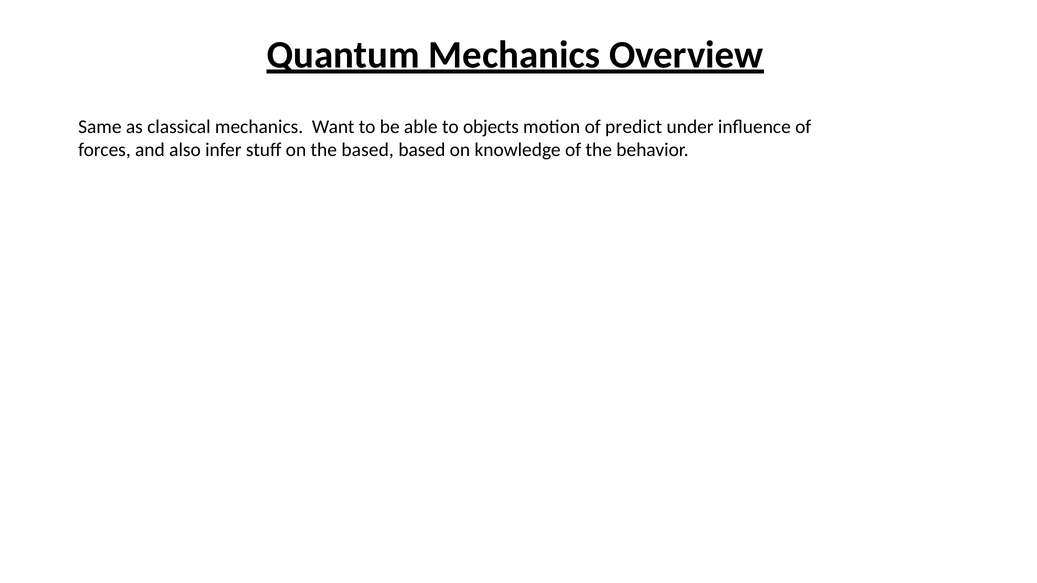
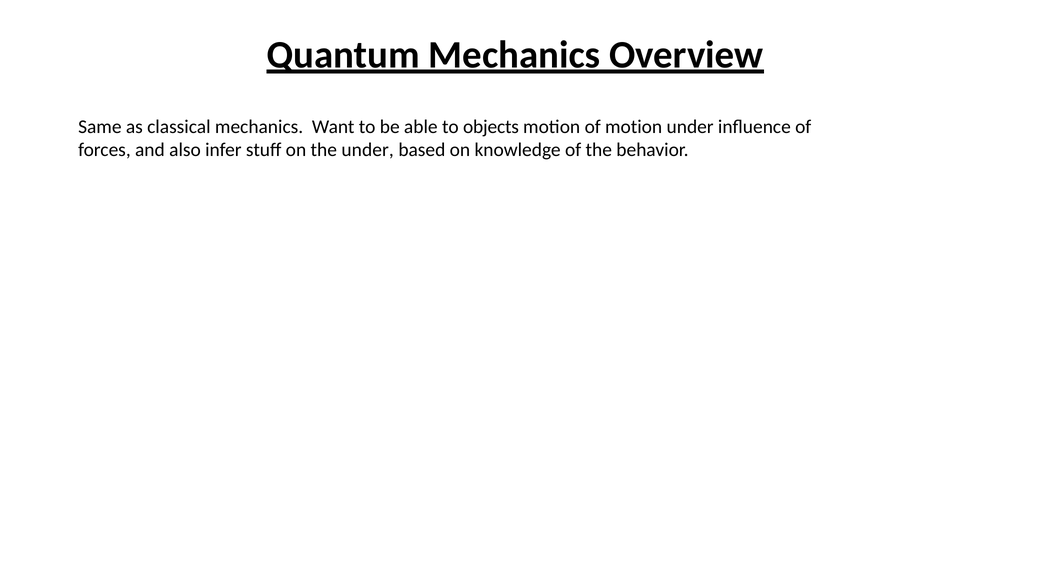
of predict: predict -> motion (634, 127)
the based: based -> under (368, 150)
